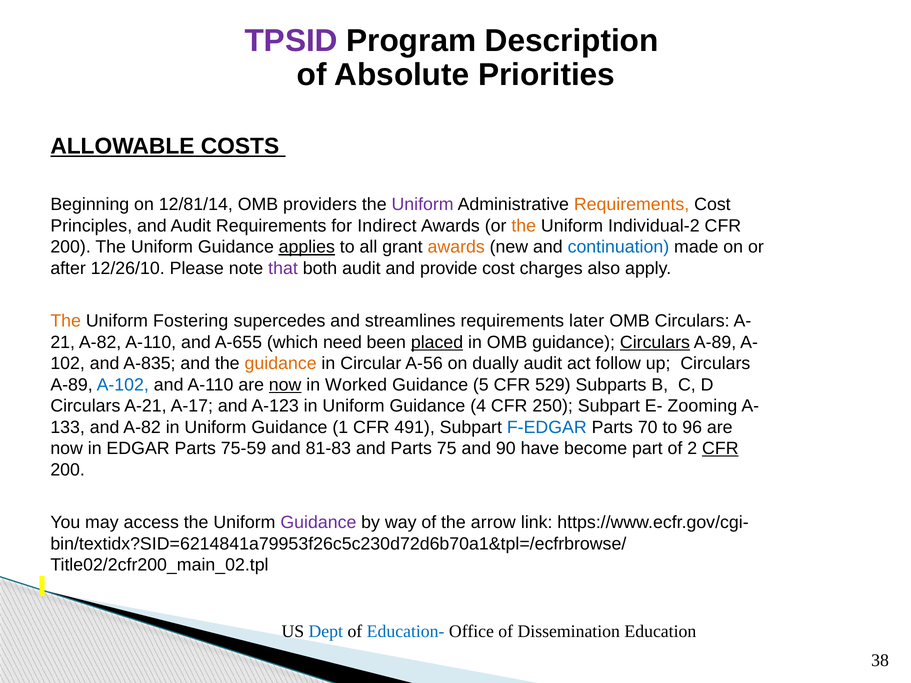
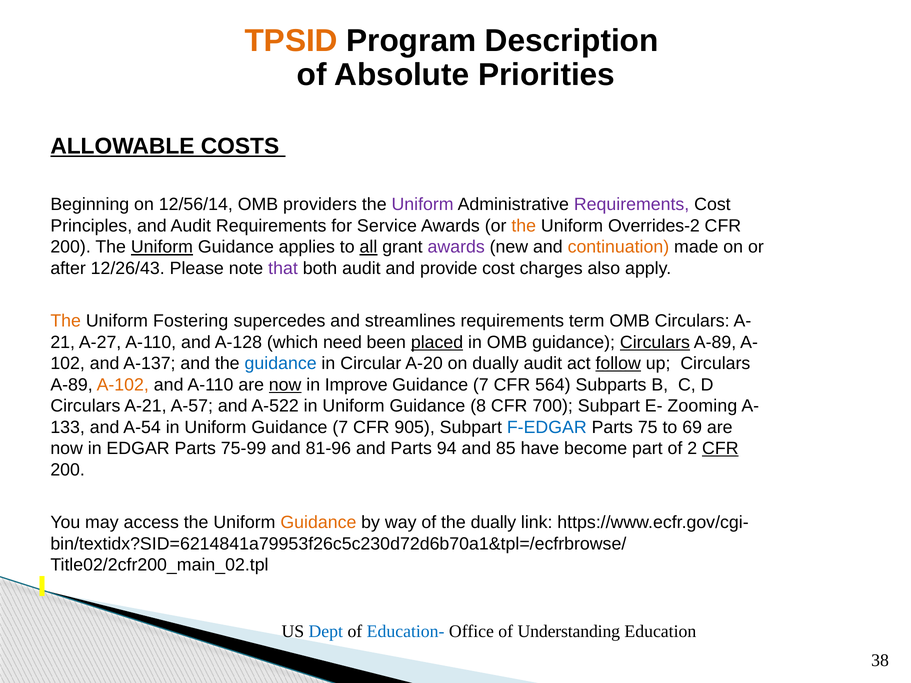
TPSID colour: purple -> orange (291, 41)
12/81/14: 12/81/14 -> 12/56/14 (196, 205)
Requirements colour: orange -> purple (632, 205)
Indirect: Indirect -> Service (387, 226)
Individual-2: Individual-2 -> Overrides-2 (654, 226)
Uniform underline: none -> present (162, 247)
applies underline: present -> none (307, 247)
all underline: none -> present (368, 247)
awards colour: orange -> purple (456, 247)
continuation colour: blue -> orange (618, 247)
12/26/10: 12/26/10 -> 12/26/43 (128, 268)
later: later -> term (587, 321)
A-82: A-82 -> A-27 (100, 342)
A-655: A-655 -> A-128 (238, 342)
A-835: A-835 -> A-137 (149, 364)
guidance colour: orange -> blue (281, 364)
A-56: A-56 -> A-20 (424, 364)
follow underline: none -> present (618, 364)
A-102 colour: blue -> orange (123, 385)
Worked: Worked -> Improve (356, 385)
5: 5 -> 7 (481, 385)
529: 529 -> 564 (553, 385)
A-17: A-17 -> A-57 (192, 406)
A-123: A-123 -> A-522 (275, 406)
4: 4 -> 8 (478, 406)
250: 250 -> 700 (553, 406)
and A-82: A-82 -> A-54 (142, 427)
Uniform Guidance 1: 1 -> 7 (340, 427)
491: 491 -> 905 (415, 427)
70: 70 -> 75 (648, 427)
96: 96 -> 69 (692, 427)
75-59: 75-59 -> 75-99 (244, 449)
81-83: 81-83 -> 81-96 (328, 449)
75: 75 -> 94 (447, 449)
90: 90 -> 85 (506, 449)
Guidance colour: purple -> orange (318, 523)
the arrow: arrow -> dually (493, 523)
Dissemination: Dissemination -> Understanding (569, 631)
